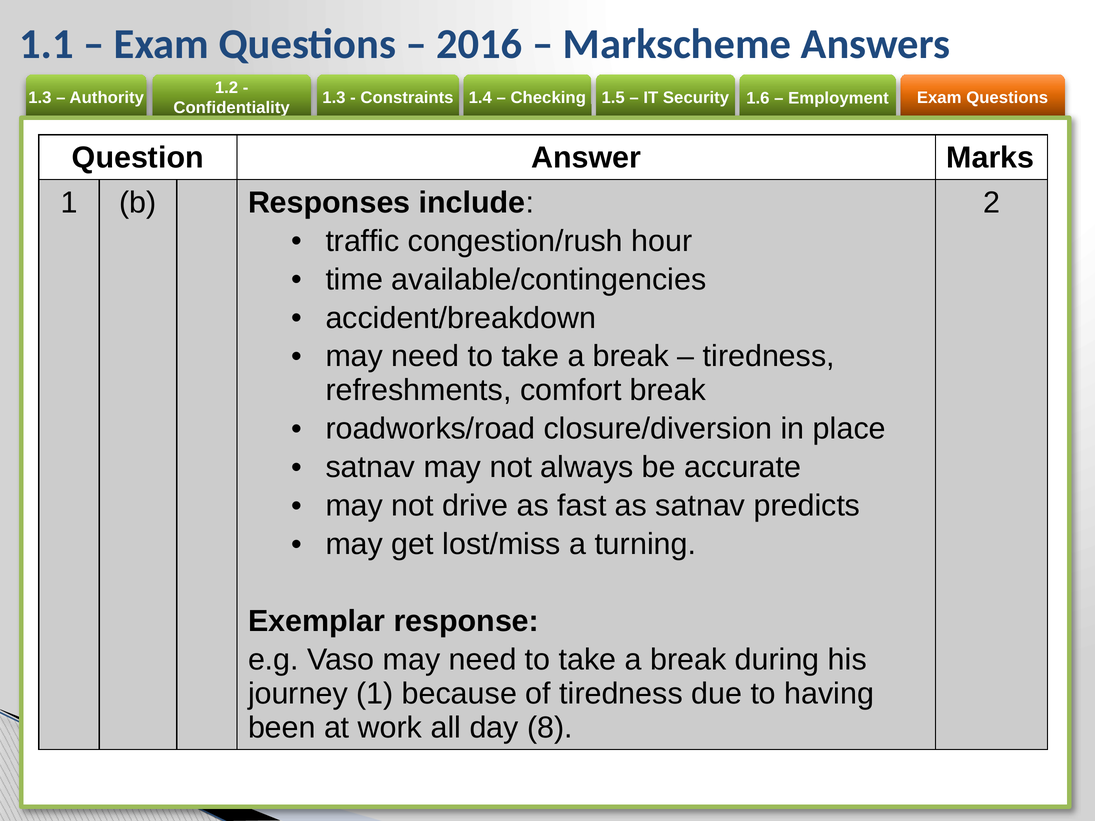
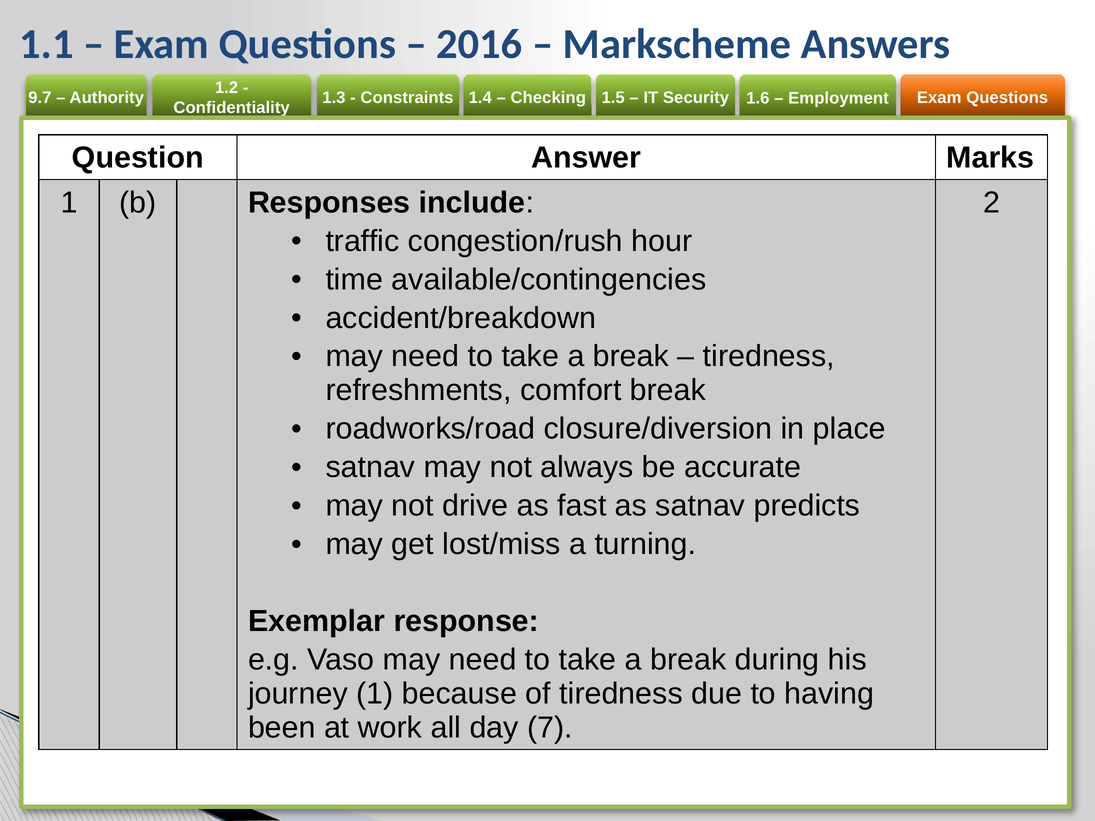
1.3: 1.3 -> 9.7 (40, 98)
8: 8 -> 7 (550, 728)
